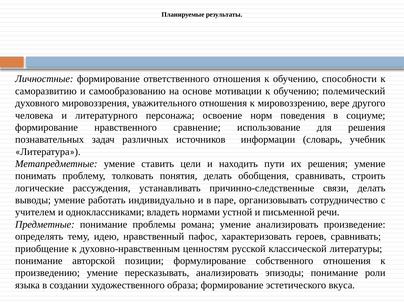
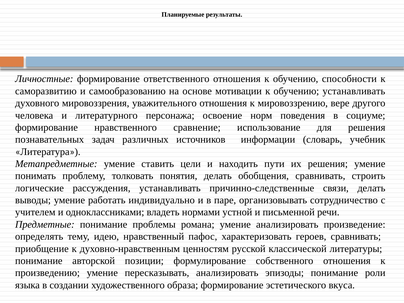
обучению полемический: полемический -> устанавливать (354, 91)
